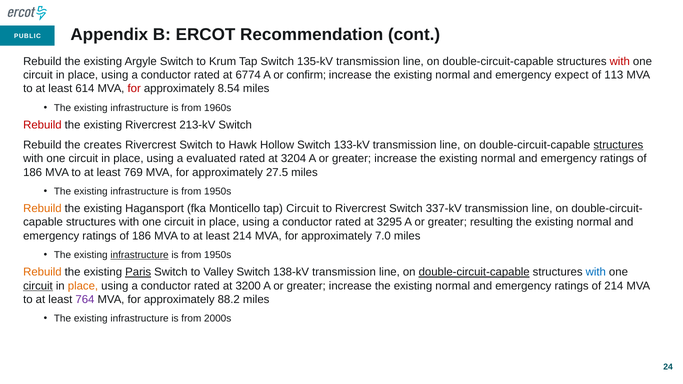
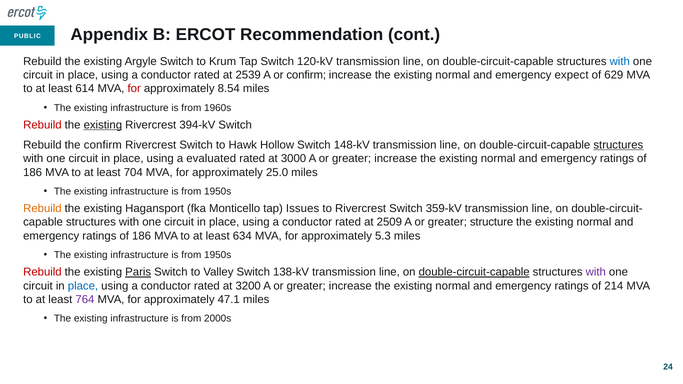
135-kV: 135-kV -> 120-kV (315, 61)
with colour: red -> blue (620, 61)
6774: 6774 -> 2539 (248, 75)
113: 113 -> 629 (614, 75)
existing underline: none -> present (103, 125)
213-kV: 213-kV -> 394-kV (197, 125)
the creates: creates -> confirm (103, 145)
133-kV: 133-kV -> 148-kV (352, 145)
3204: 3204 -> 3000 (294, 159)
769: 769 -> 704 (133, 172)
27.5: 27.5 -> 25.0 (277, 172)
tap Circuit: Circuit -> Issues (303, 209)
337-kV: 337-kV -> 359-kV (444, 209)
3295: 3295 -> 2509 (389, 222)
resulting: resulting -> structure (492, 222)
least 214: 214 -> 634 (242, 236)
7.0: 7.0 -> 5.3 (383, 236)
infrastructure underline: present -> none (140, 255)
Rebuild colour: orange -> red (42, 272)
with colour: blue -> purple (596, 272)
circuit underline: present -> none (38, 286)
place colour: orange -> blue (83, 286)
88.2: 88.2 -> 47.1 (229, 300)
